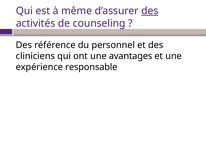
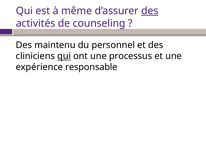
référence: référence -> maintenu (55, 45)
qui underline: none -> present (64, 56)
avantages: avantages -> processus (131, 56)
